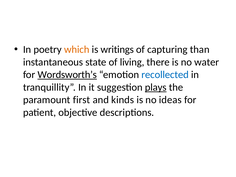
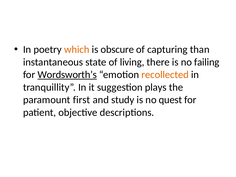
writings: writings -> obscure (117, 50)
water: water -> failing (207, 62)
recollected colour: blue -> orange (165, 75)
plays underline: present -> none (156, 87)
kinds: kinds -> study (123, 100)
ideas: ideas -> quest (170, 100)
